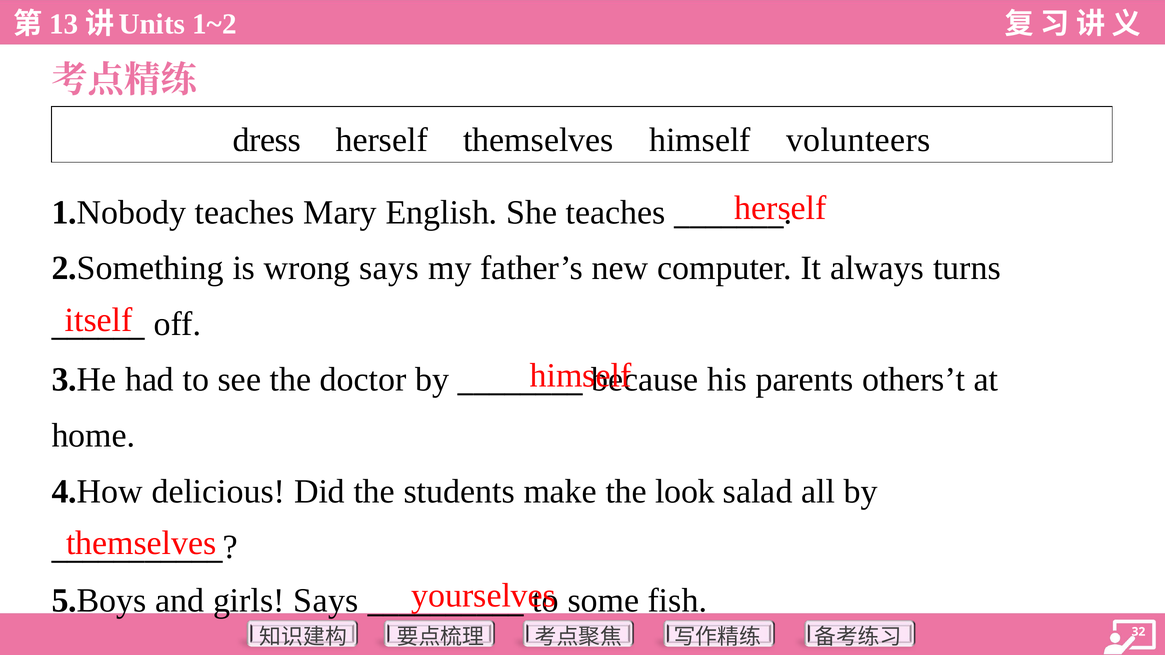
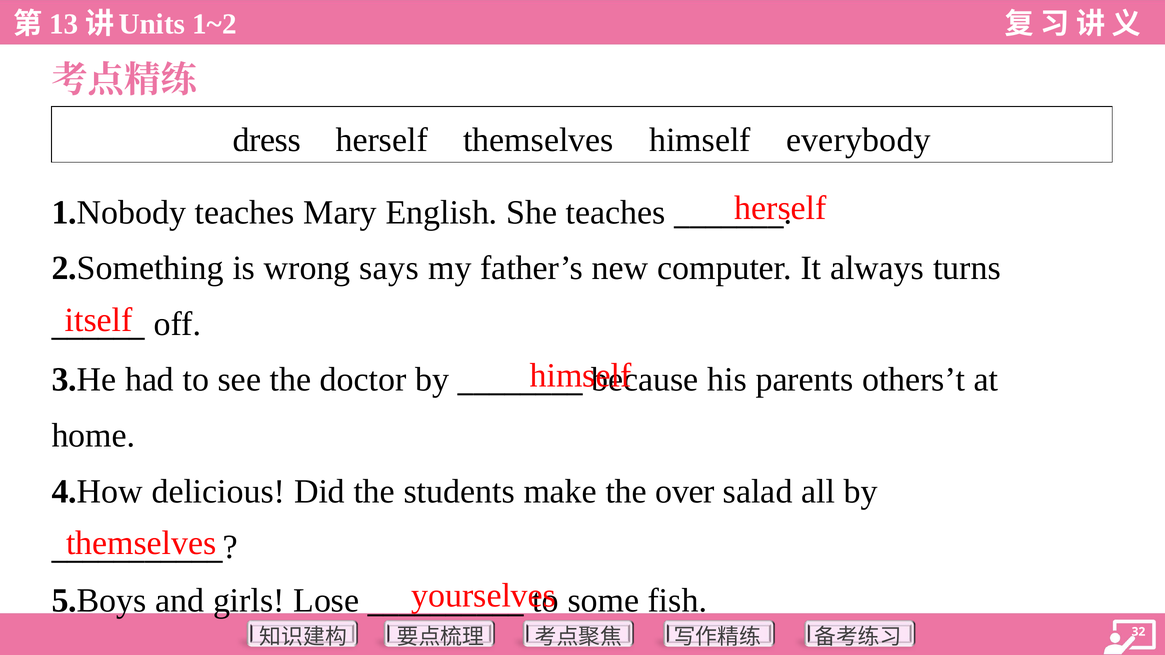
volunteers: volunteers -> everybody (858, 140)
look: look -> over (685, 492)
girls Says: Says -> Lose (326, 601)
